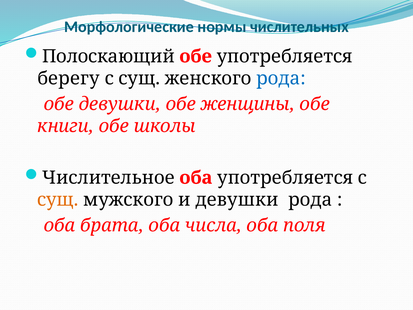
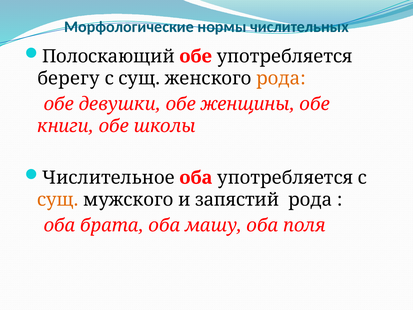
рода colour: blue -> orange (281, 78)
и девушки: девушки -> запястий (237, 200)
числа: числа -> машу (213, 225)
